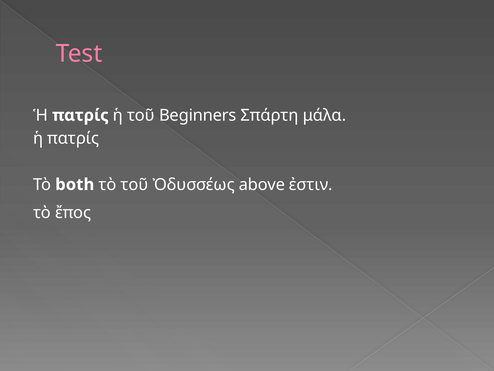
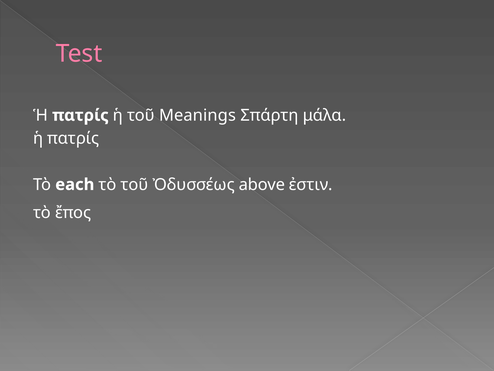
Beginners: Beginners -> Meanings (198, 115)
both: both -> each (75, 184)
